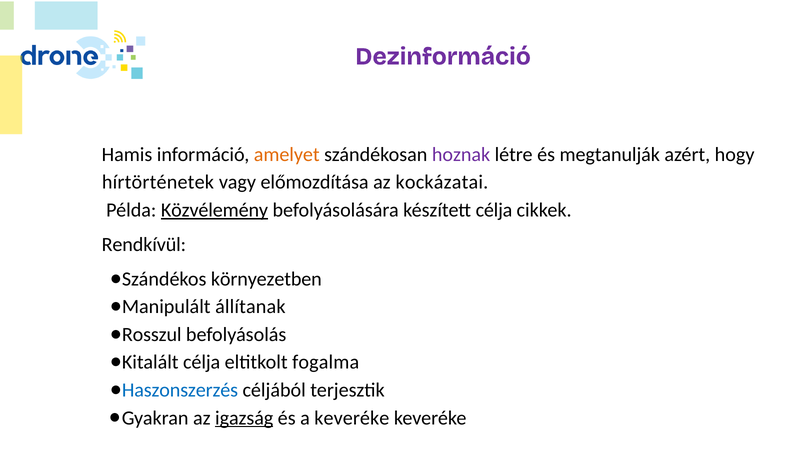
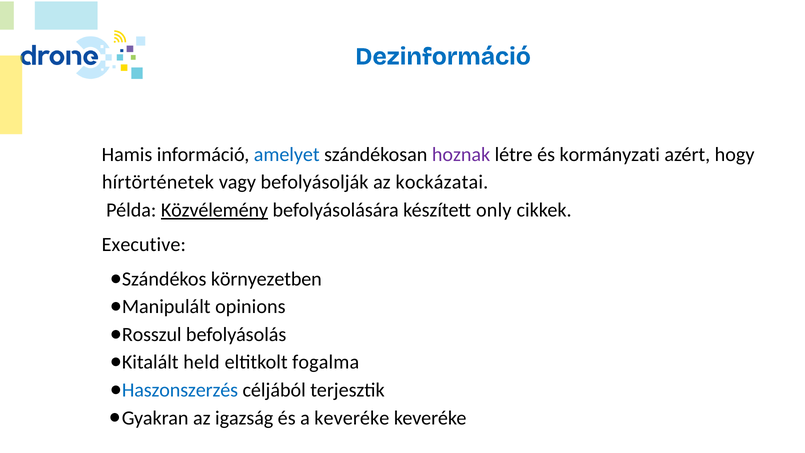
Dezinformáció colour: purple -> blue (443, 56)
amelyet colour: orange -> blue (287, 154)
megtanulják: megtanulják -> kormányzati (610, 154)
előmozdítása: előmozdítása -> befolyásolják (315, 182)
készített célja: célja -> only (494, 210)
Rendkívül: Rendkívül -> Executive (144, 244)
állítanak: állítanak -> opinions (250, 307)
Kitalált célja: célja -> held (202, 362)
igazság underline: present -> none (244, 418)
